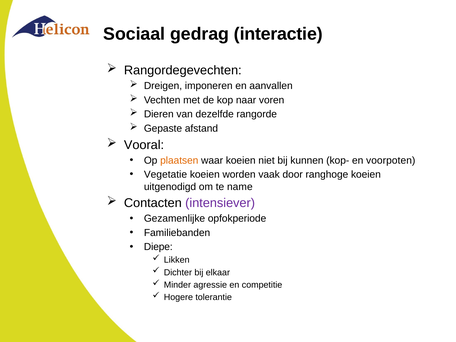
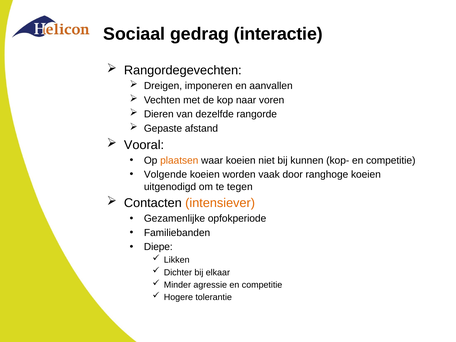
kop- en voorpoten: voorpoten -> competitie (391, 160)
Vegetatie: Vegetatie -> Volgende (166, 175)
name: name -> tegen (240, 187)
intensiever colour: purple -> orange (220, 203)
